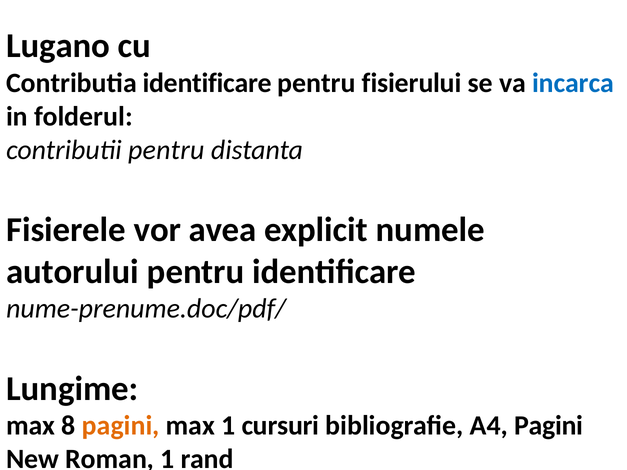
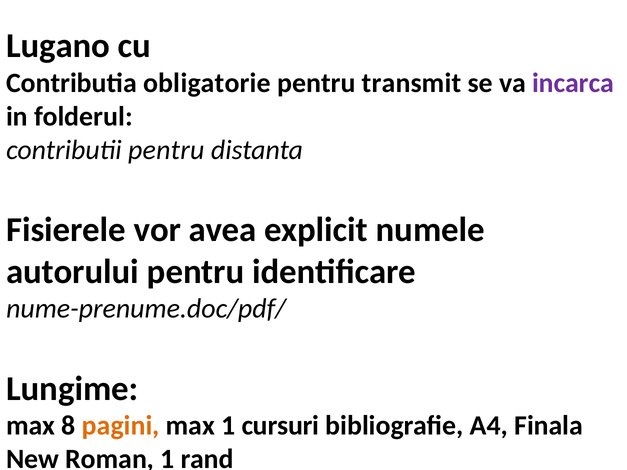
Contributia identificare: identificare -> obligatorie (207, 83)
fisierului: fisierului -> transmit (412, 83)
incarca colour: blue -> purple (573, 83)
A4 Pagini: Pagini -> Finala (549, 426)
